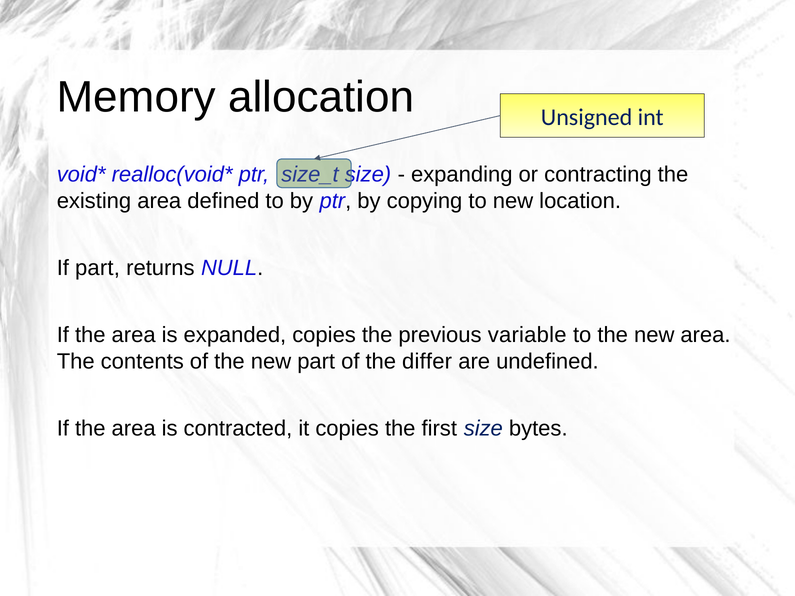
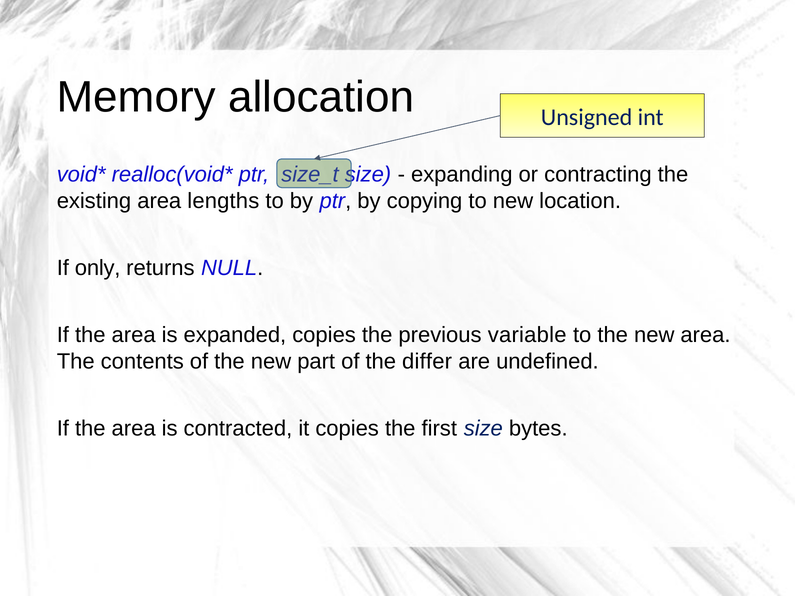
defined: defined -> lengths (223, 201)
If part: part -> only (98, 268)
